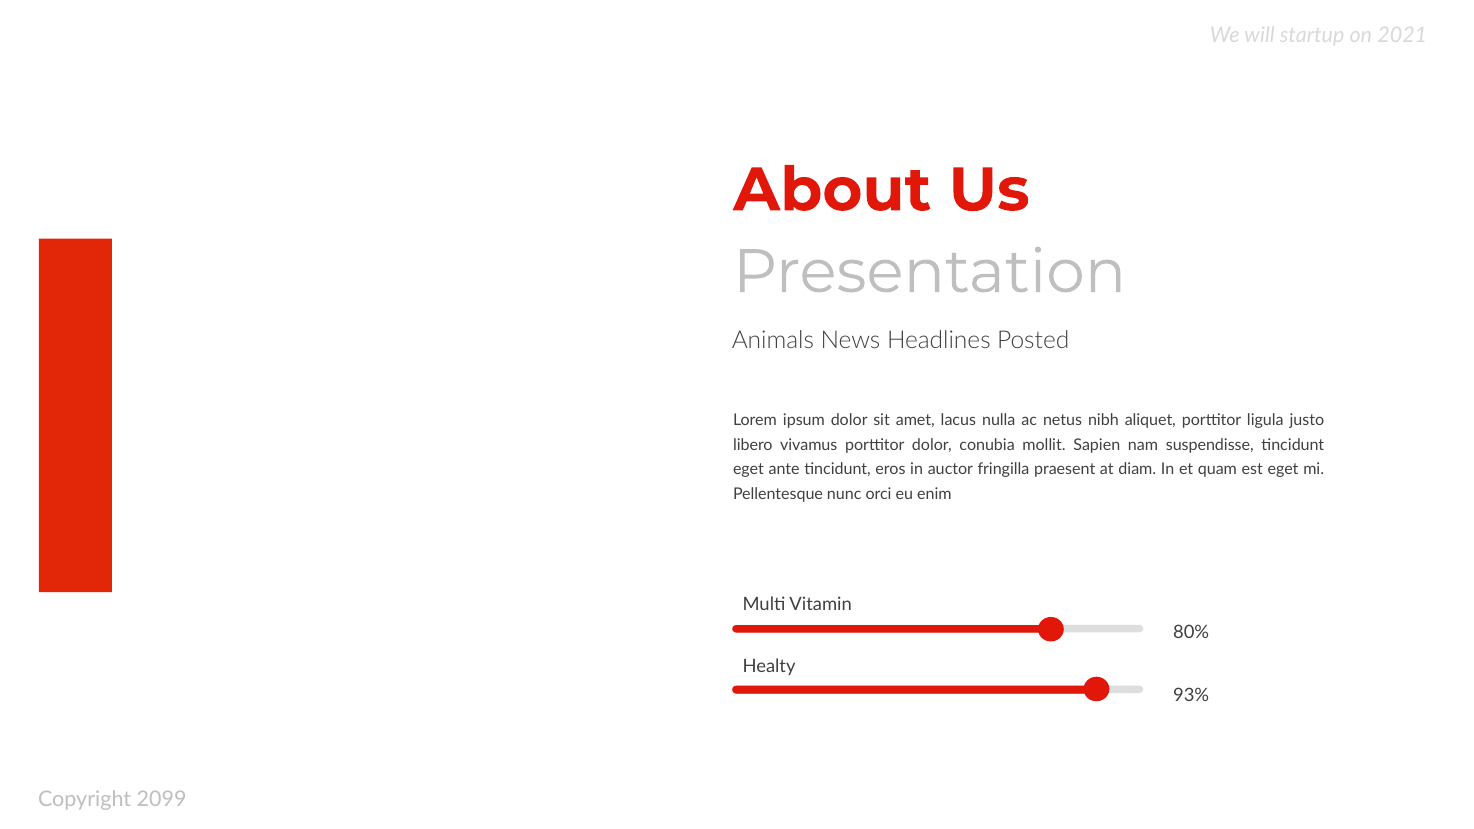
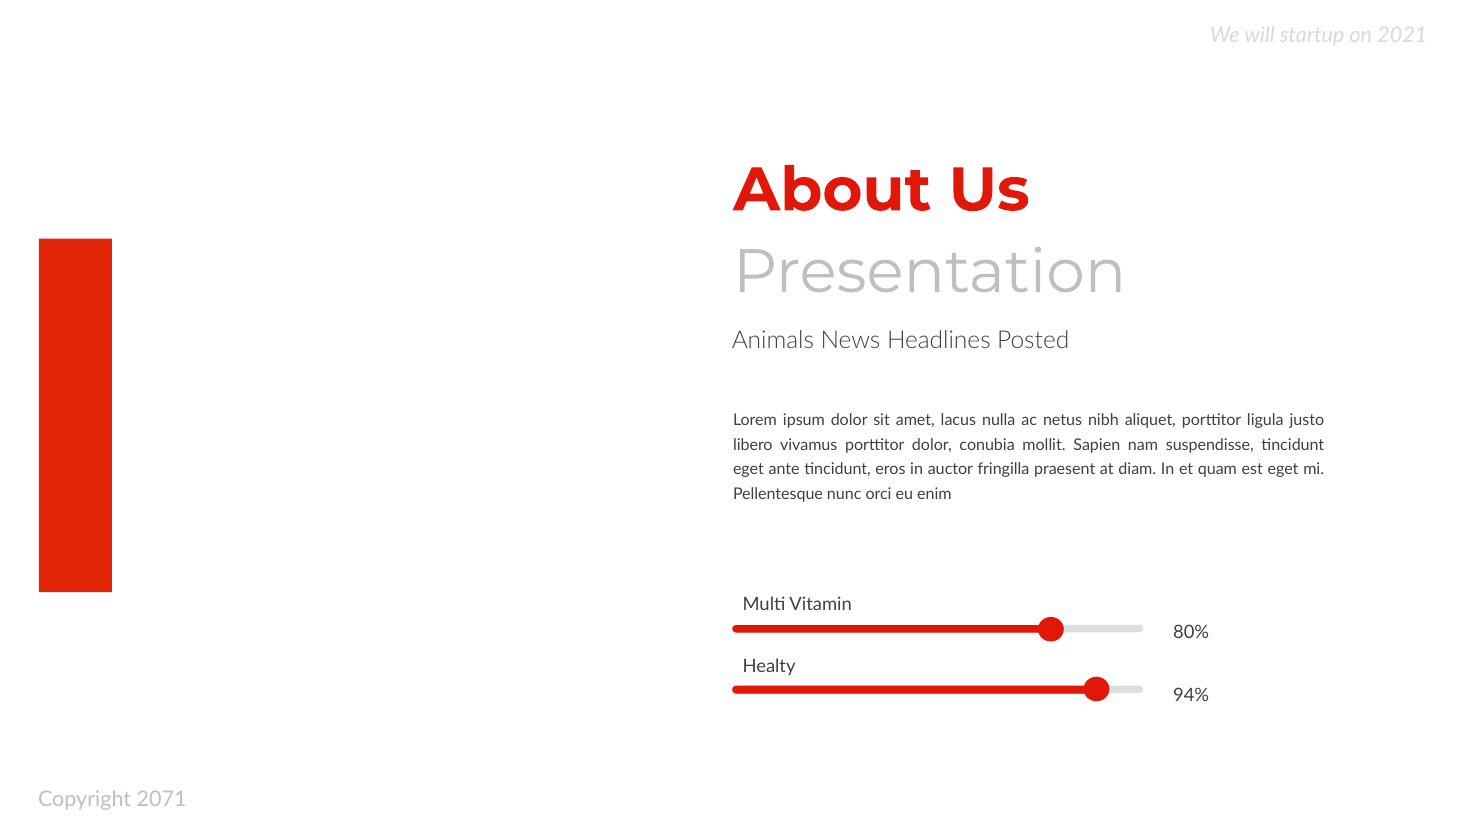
93%: 93% -> 94% (1191, 695)
2099: 2099 -> 2071 (162, 800)
